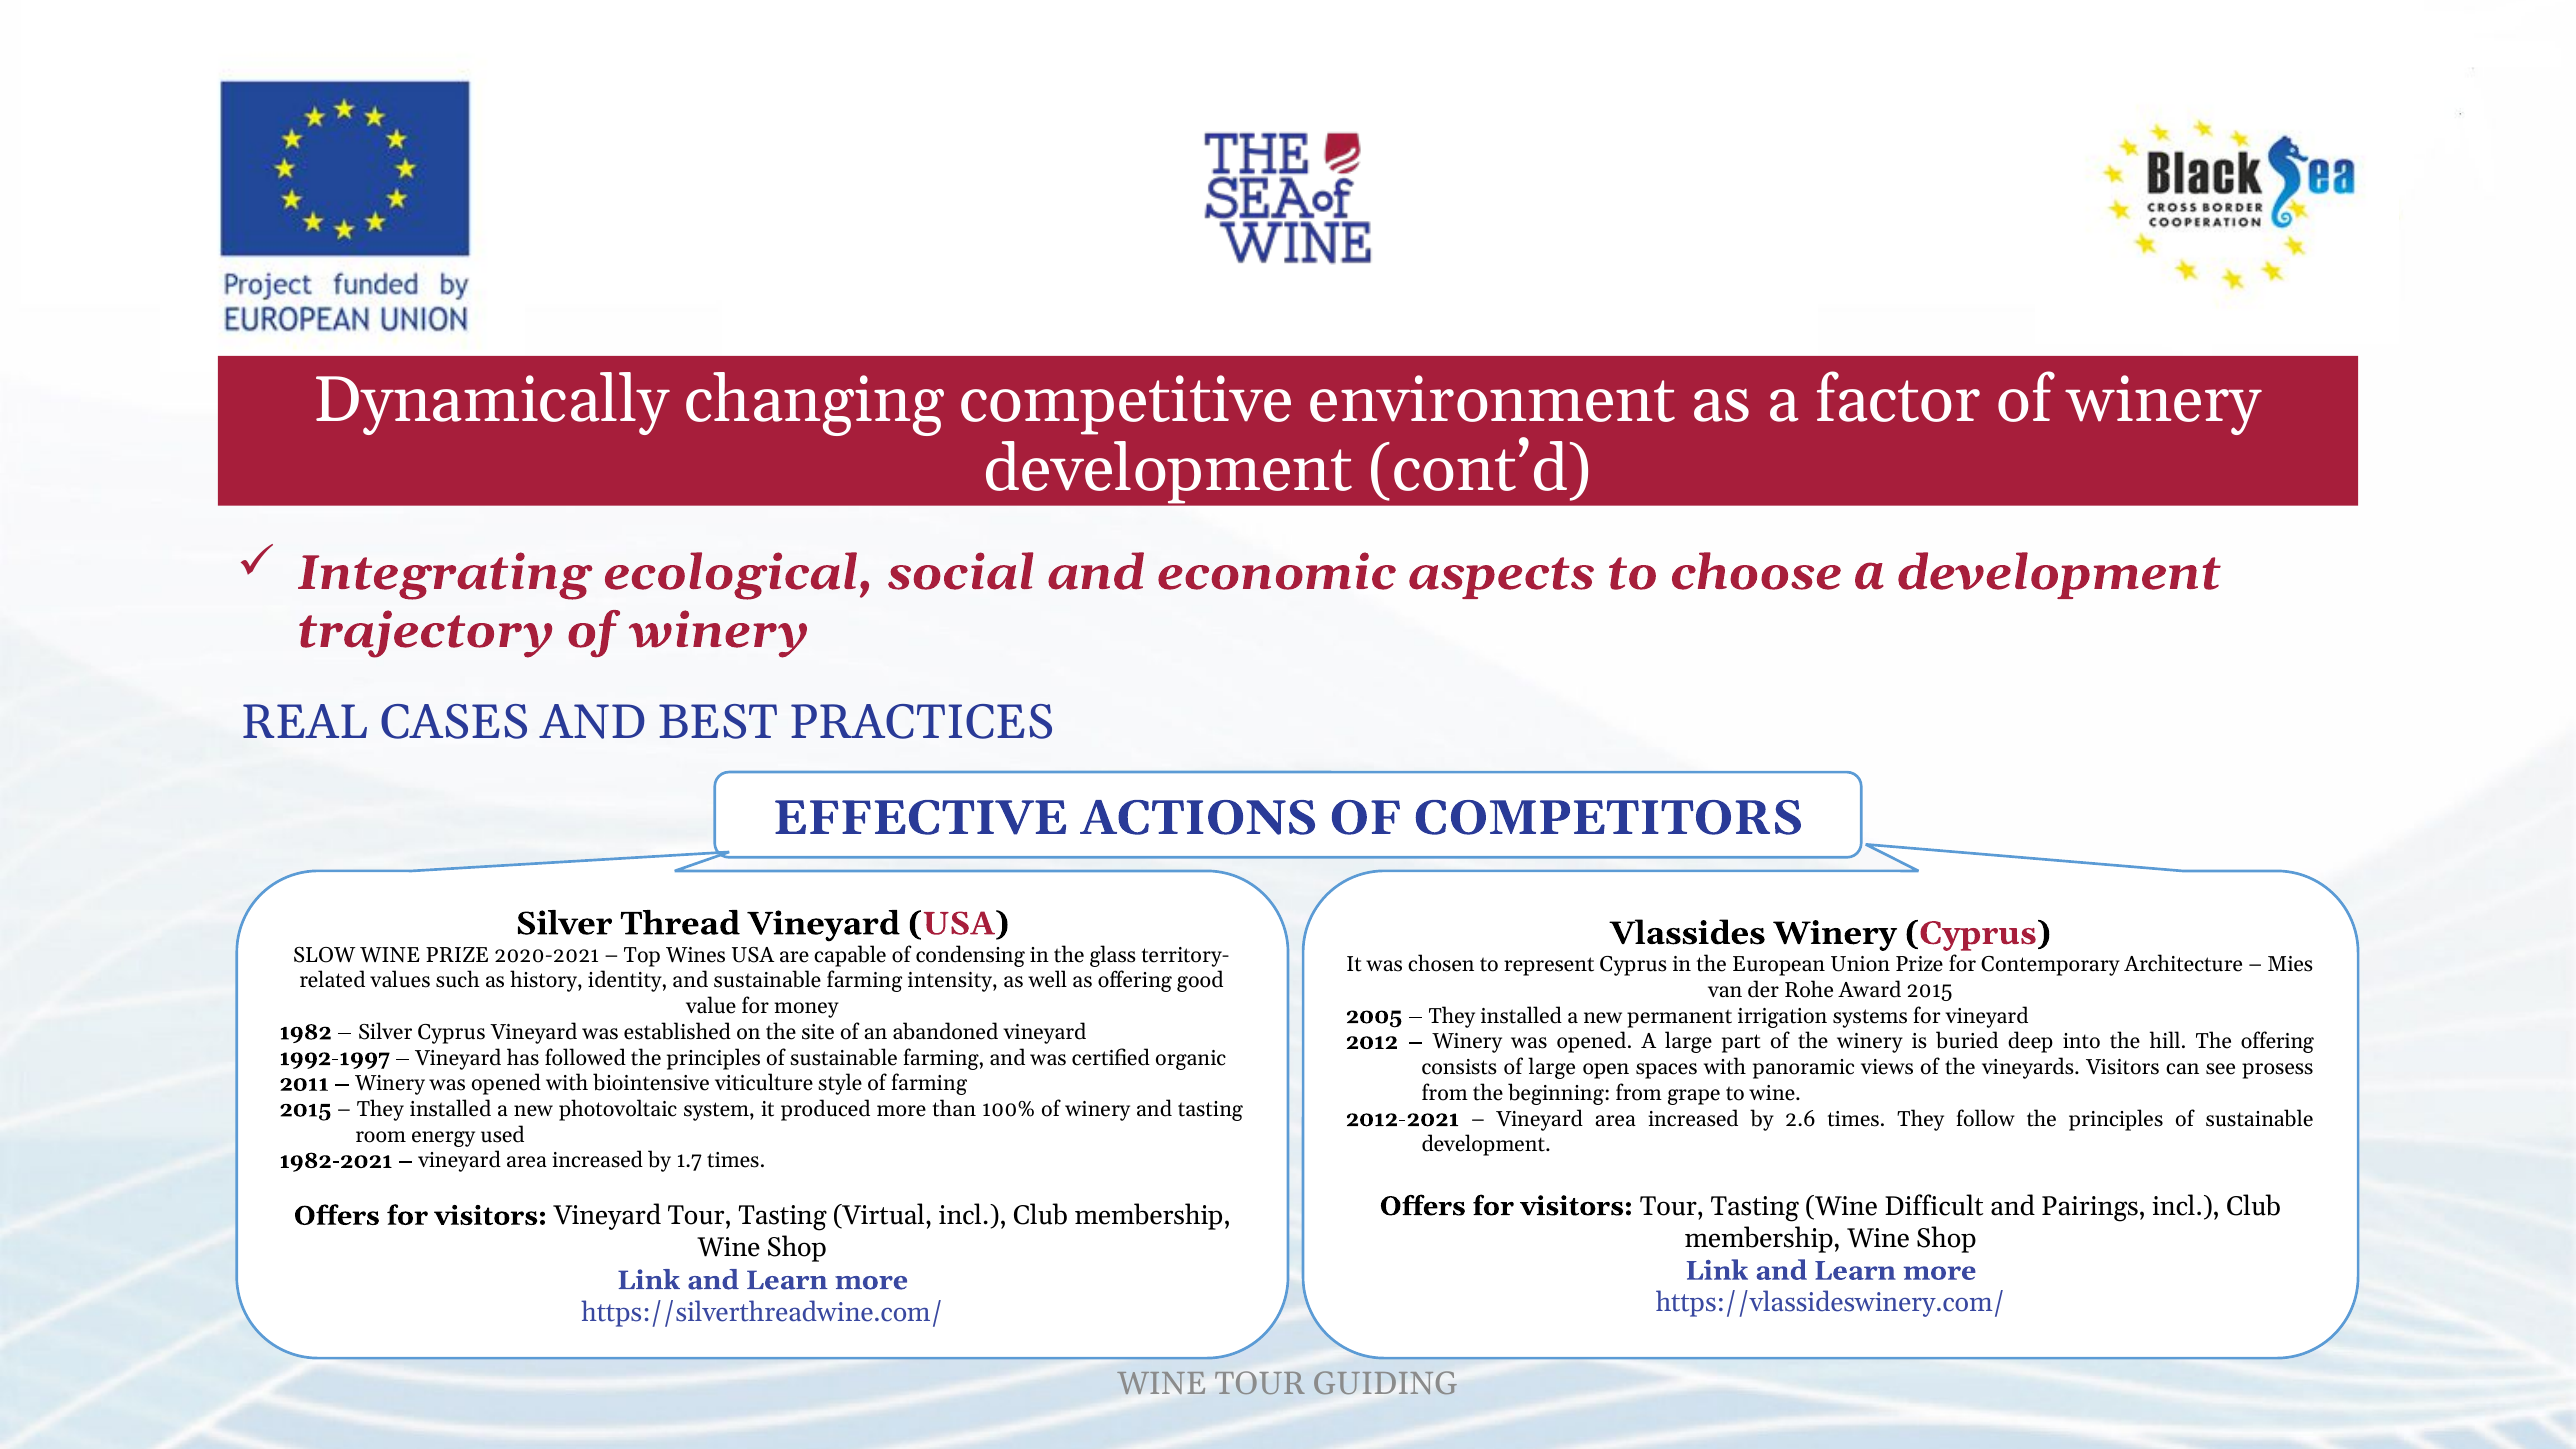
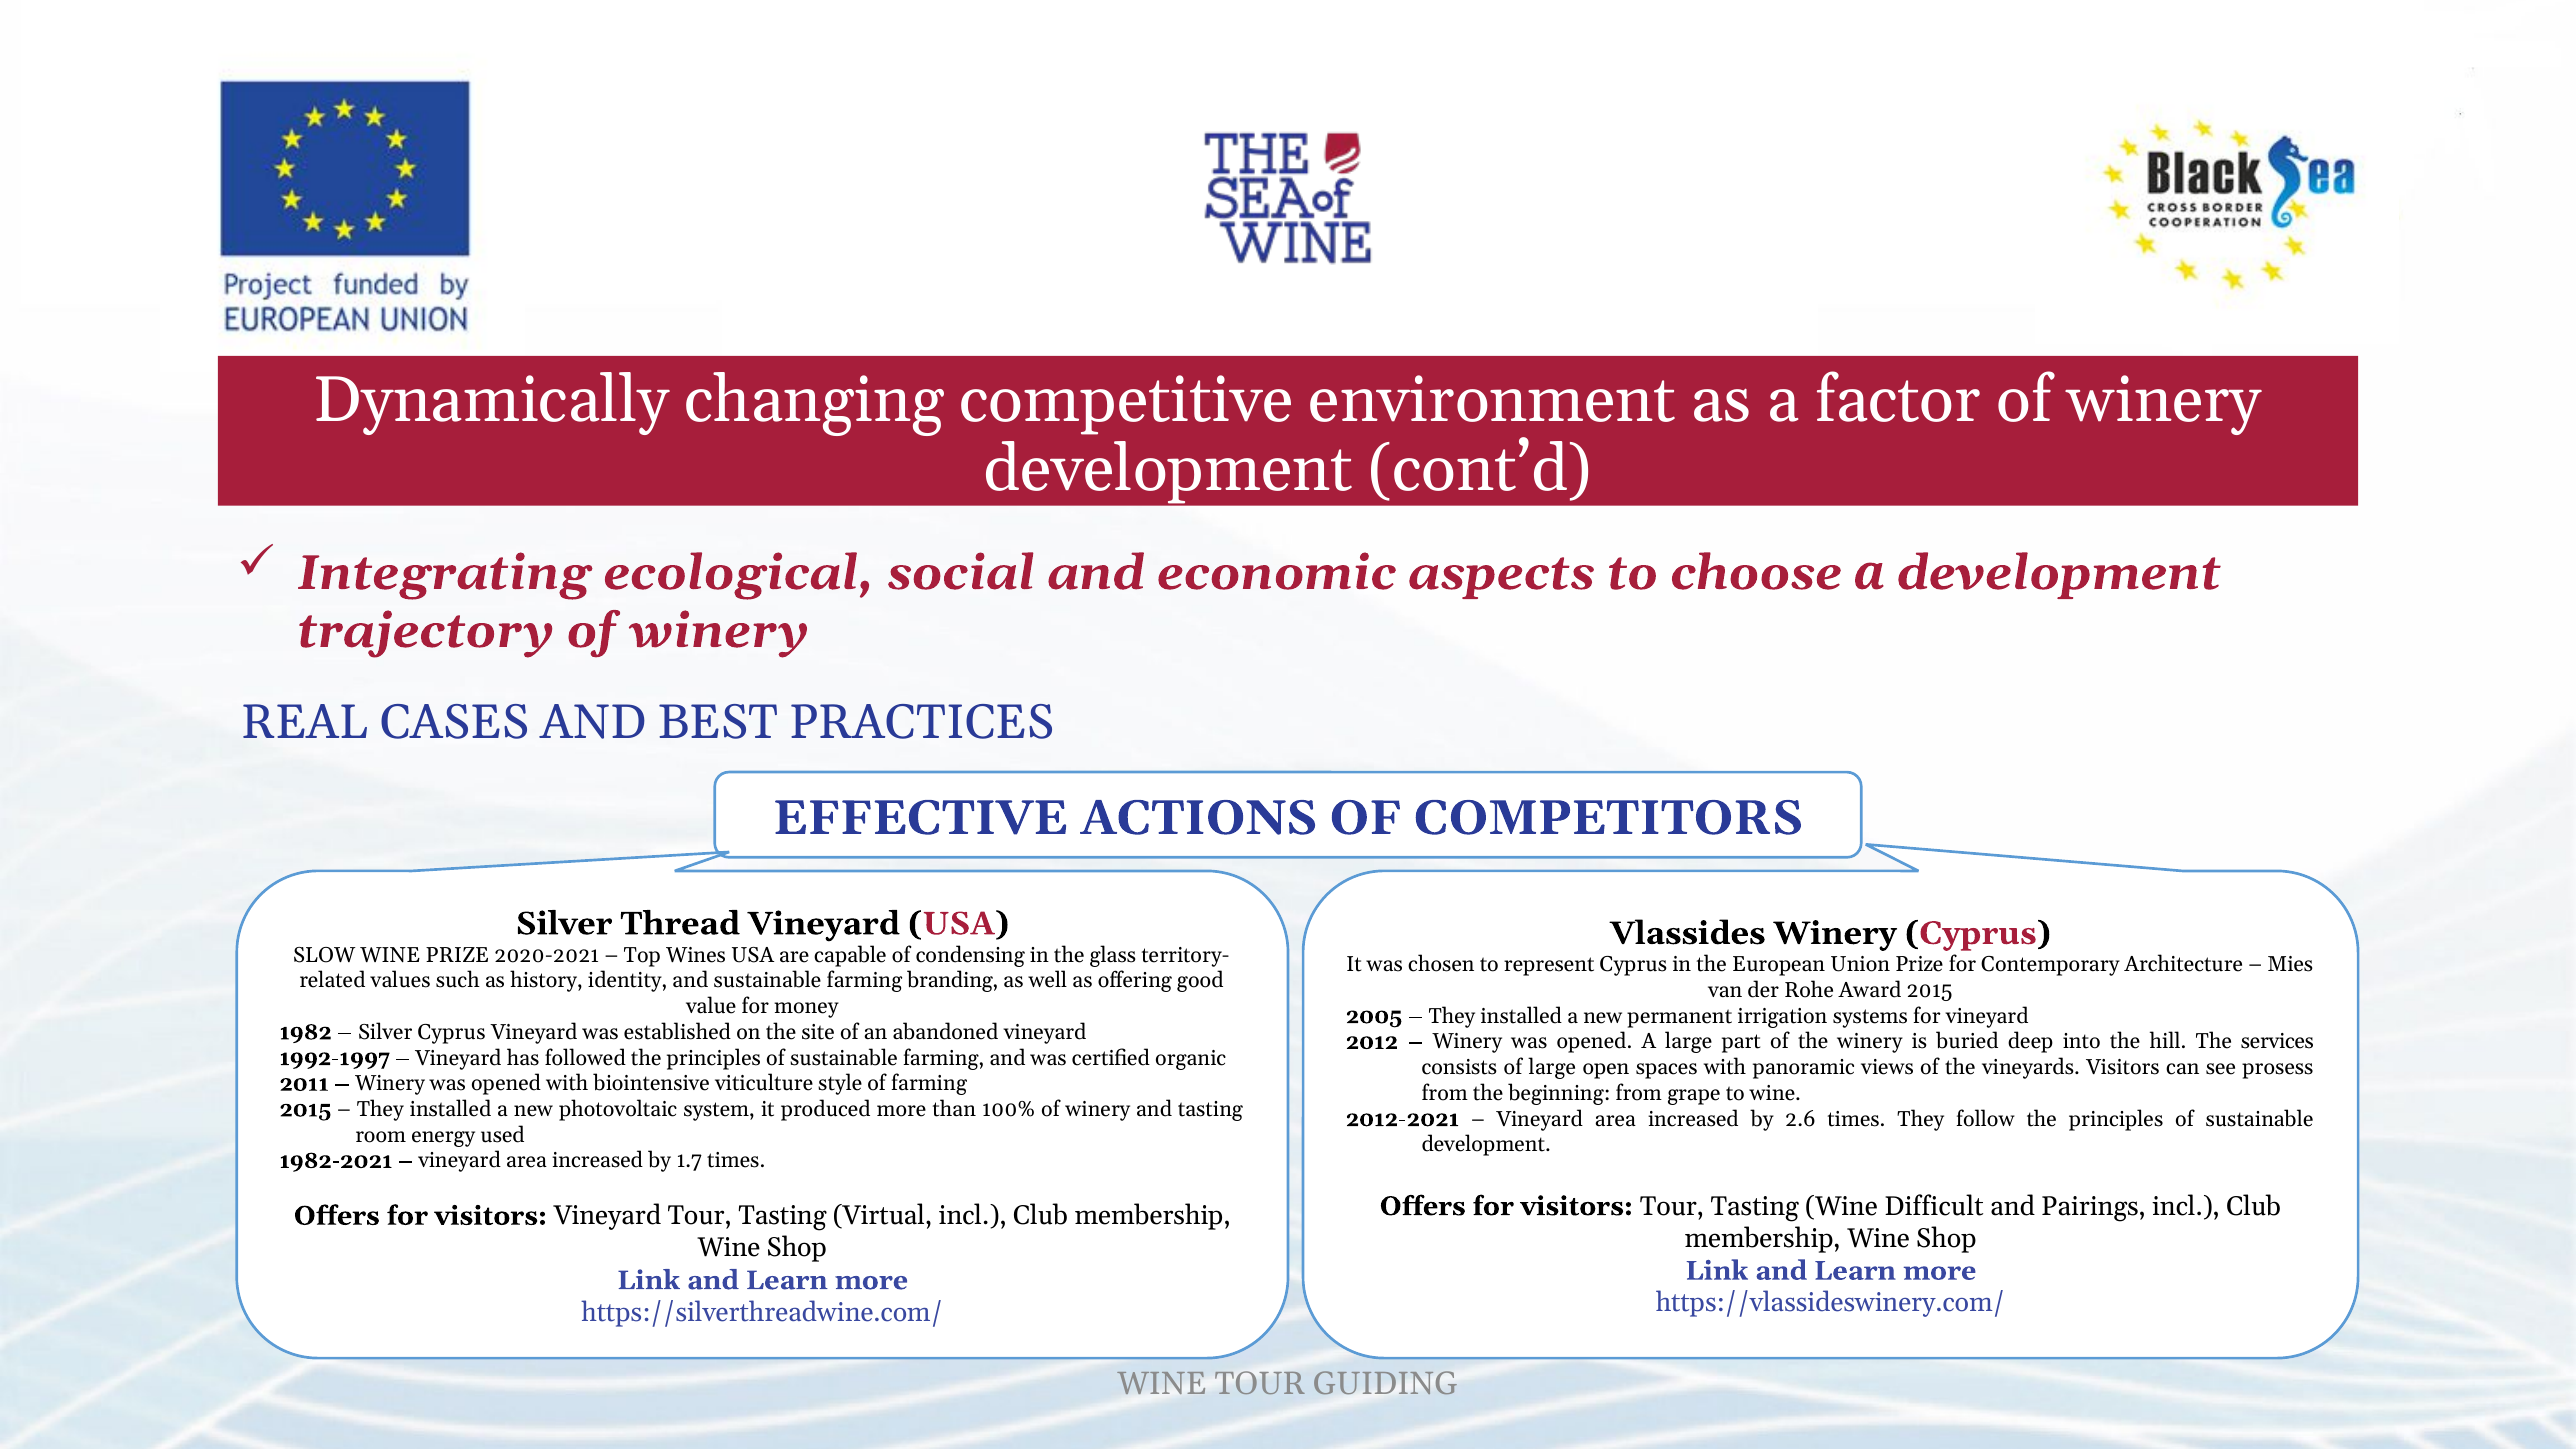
intensity: intensity -> branding (953, 981)
The offering: offering -> services (2277, 1042)
